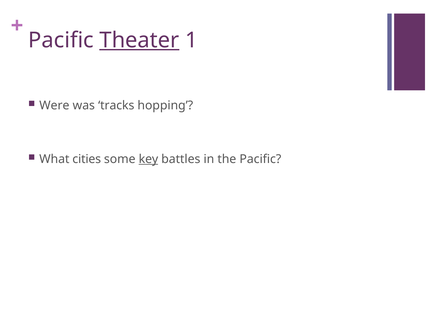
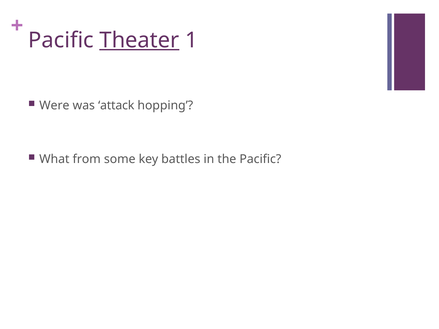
tracks: tracks -> attack (116, 105)
cities: cities -> from (87, 159)
key underline: present -> none (148, 159)
